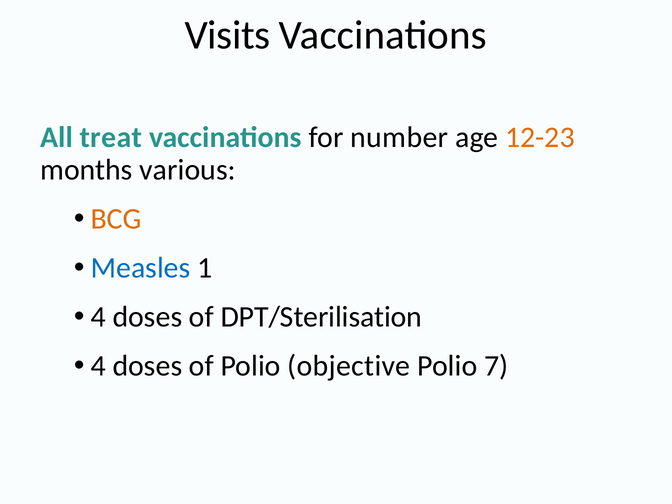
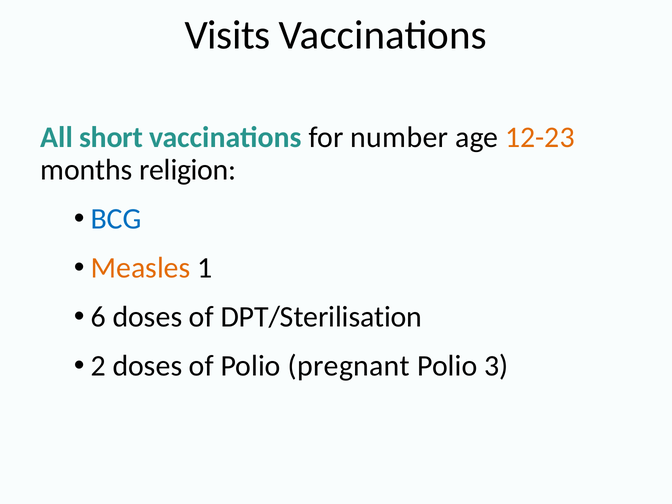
treat: treat -> short (111, 137)
various: various -> religion (188, 170)
BCG colour: orange -> blue (116, 219)
Measles colour: blue -> orange (141, 268)
4: 4 -> 6 (98, 317)
4: 4 -> 2 (98, 366)
objective: objective -> pregnant (349, 366)
7: 7 -> 3 (496, 366)
